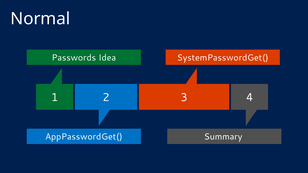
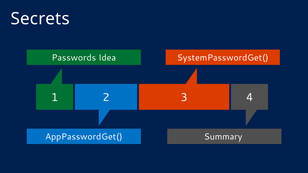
Normal: Normal -> Secrets (40, 19)
